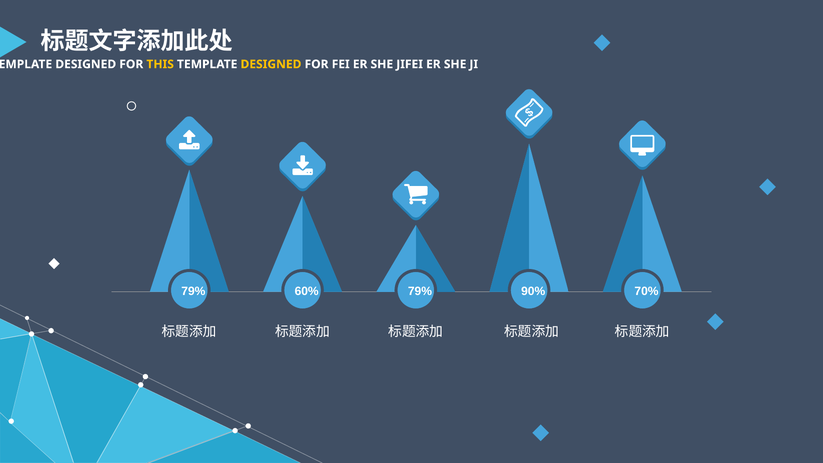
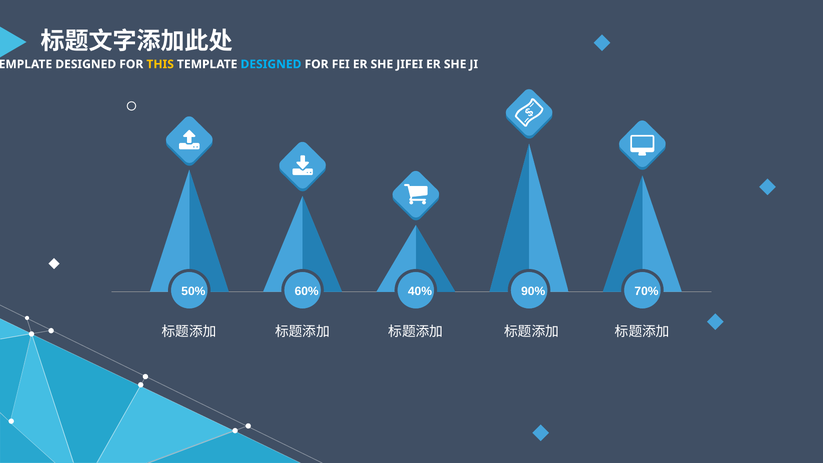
DESIGNED colour: yellow -> light blue (271, 64)
79%: 79% -> 50% (193, 291)
60% 79%: 79% -> 40% (420, 291)
